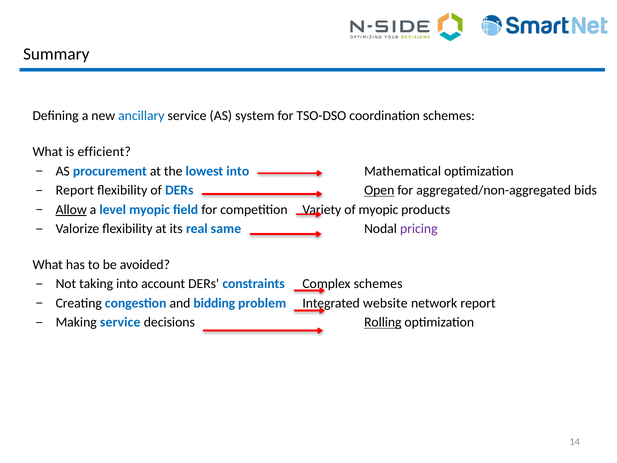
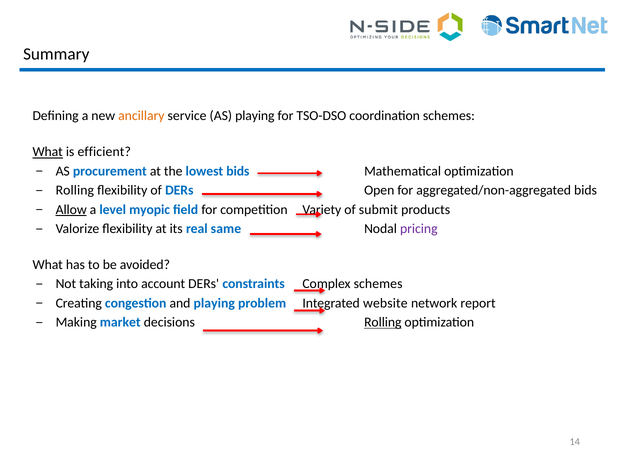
ancillary colour: blue -> orange (141, 116)
AS system: system -> playing (255, 116)
What underline: none -> present (48, 152)
lowest into: into -> bids (238, 171)
Report: Report -> Rolling (75, 190)
Open underline: present -> none (379, 190)
of myopic: myopic -> submit (378, 209)
and bidding: bidding -> playing (214, 303)
Making service: service -> market (120, 322)
